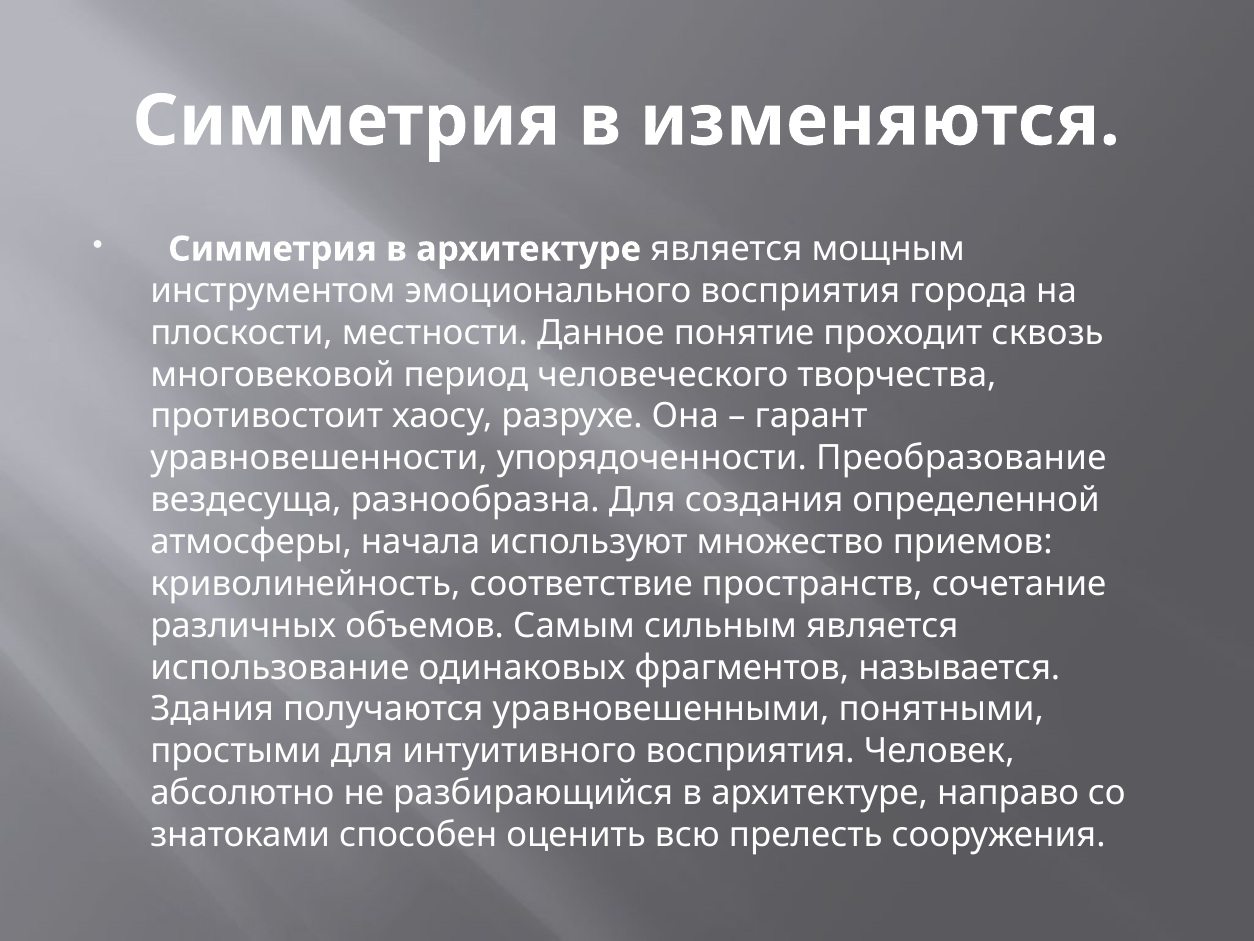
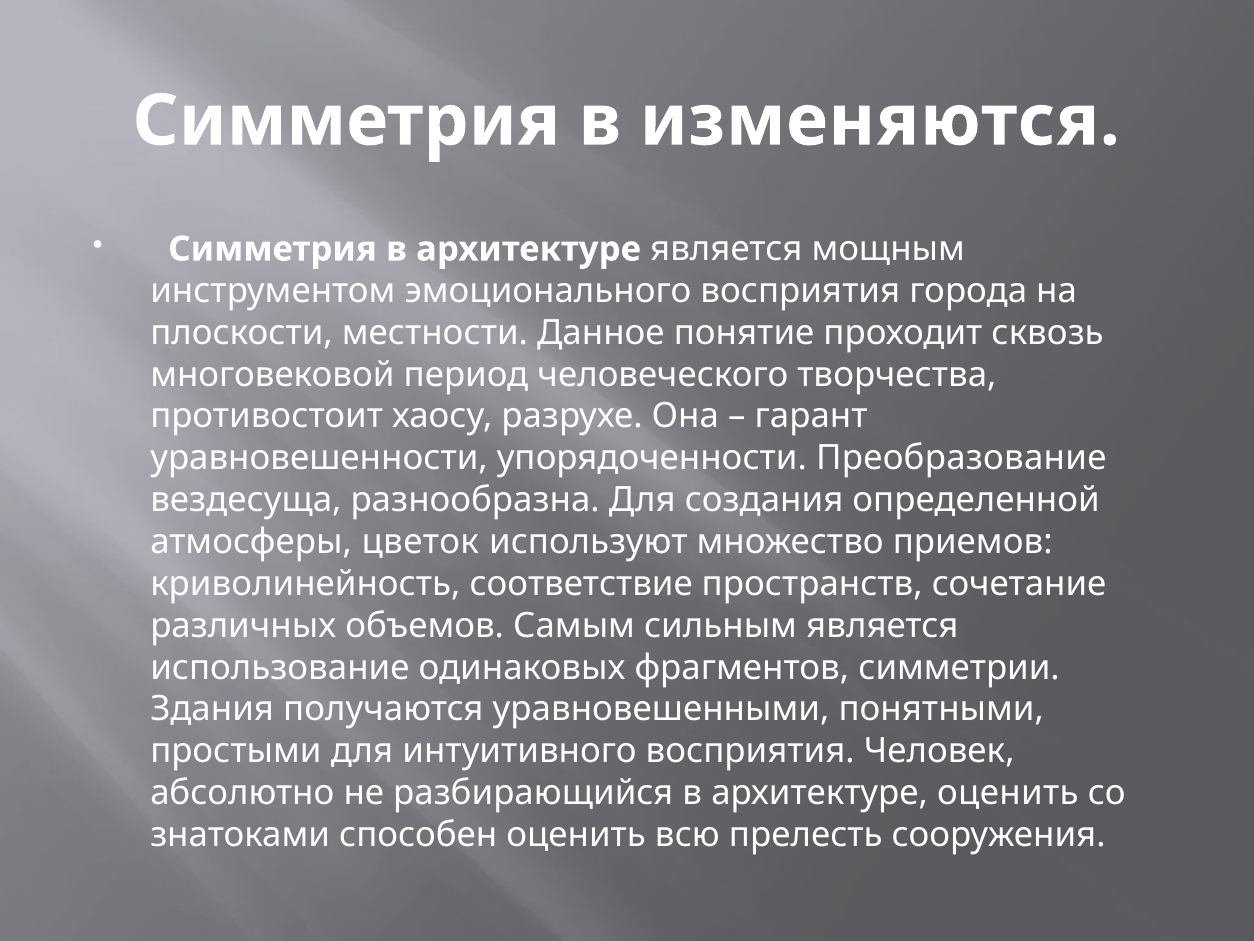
начала: начала -> цветок (420, 542)
называется: называется -> симметрии (959, 667)
архитектуре направо: направо -> оценить (1008, 793)
